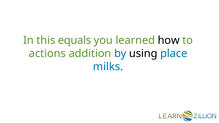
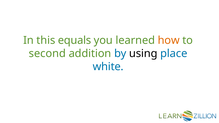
how colour: black -> orange (169, 40)
actions: actions -> second (47, 54)
milks: milks -> white (108, 67)
